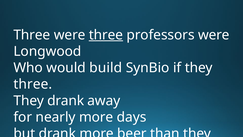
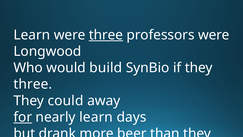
Three: Three -> Learn (32, 35)
They drank: drank -> could (66, 100)
for underline: none -> present (23, 117)
nearly more: more -> learn (96, 117)
